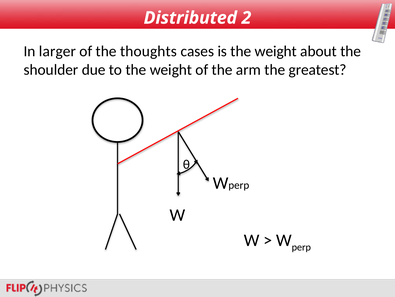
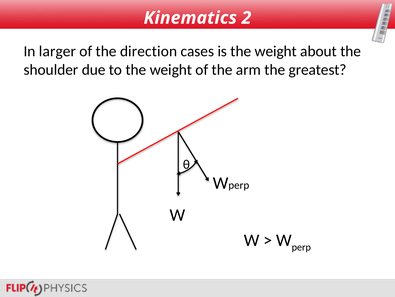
Distributed: Distributed -> Kinematics (190, 18)
thoughts: thoughts -> direction (149, 51)
